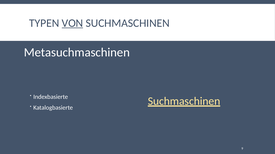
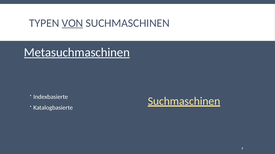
Metasuchmaschinen underline: none -> present (77, 53)
